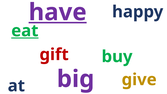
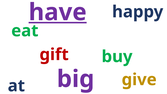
eat underline: present -> none (25, 31)
